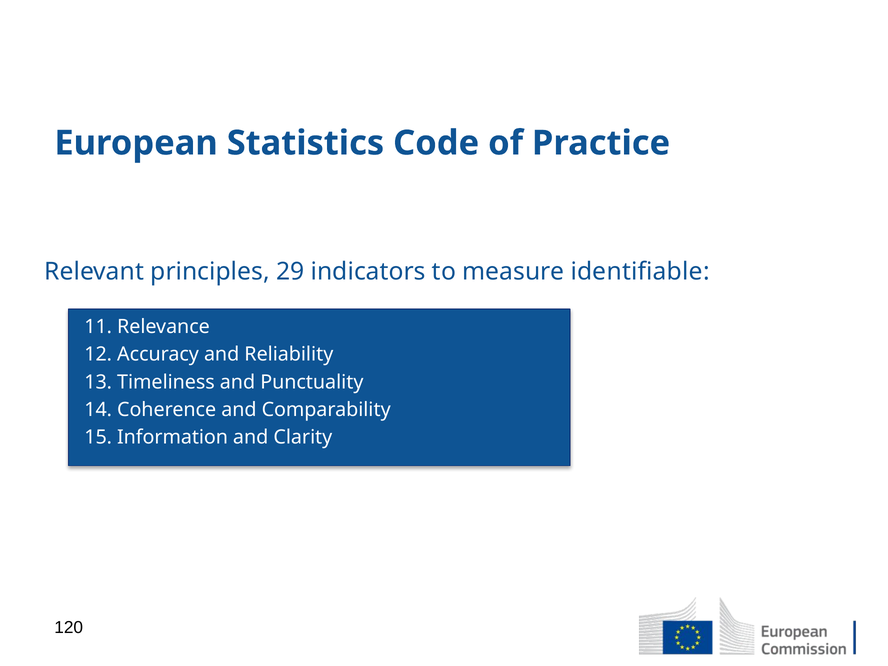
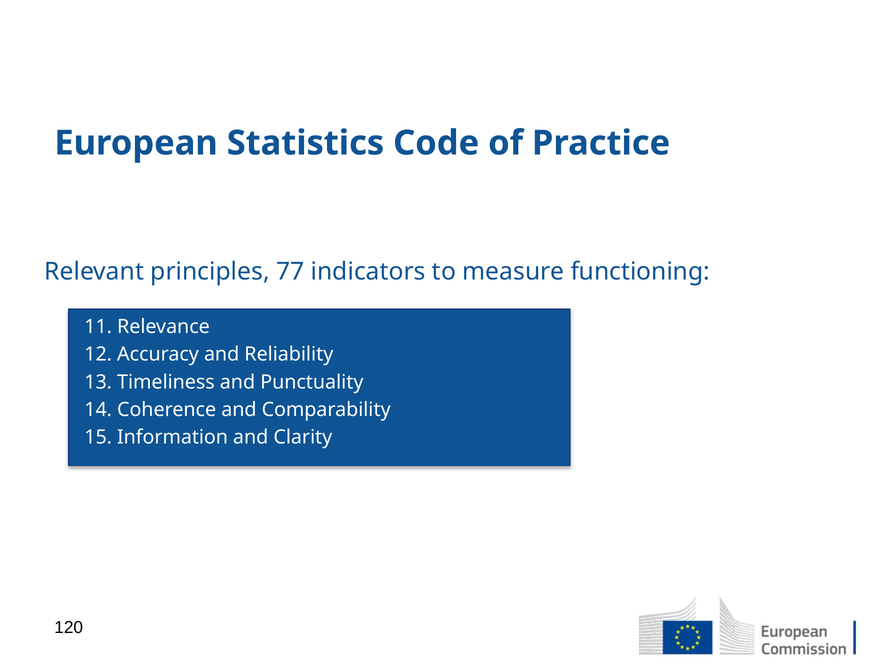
29: 29 -> 77 (290, 272)
identifiable: identifiable -> functioning (640, 272)
